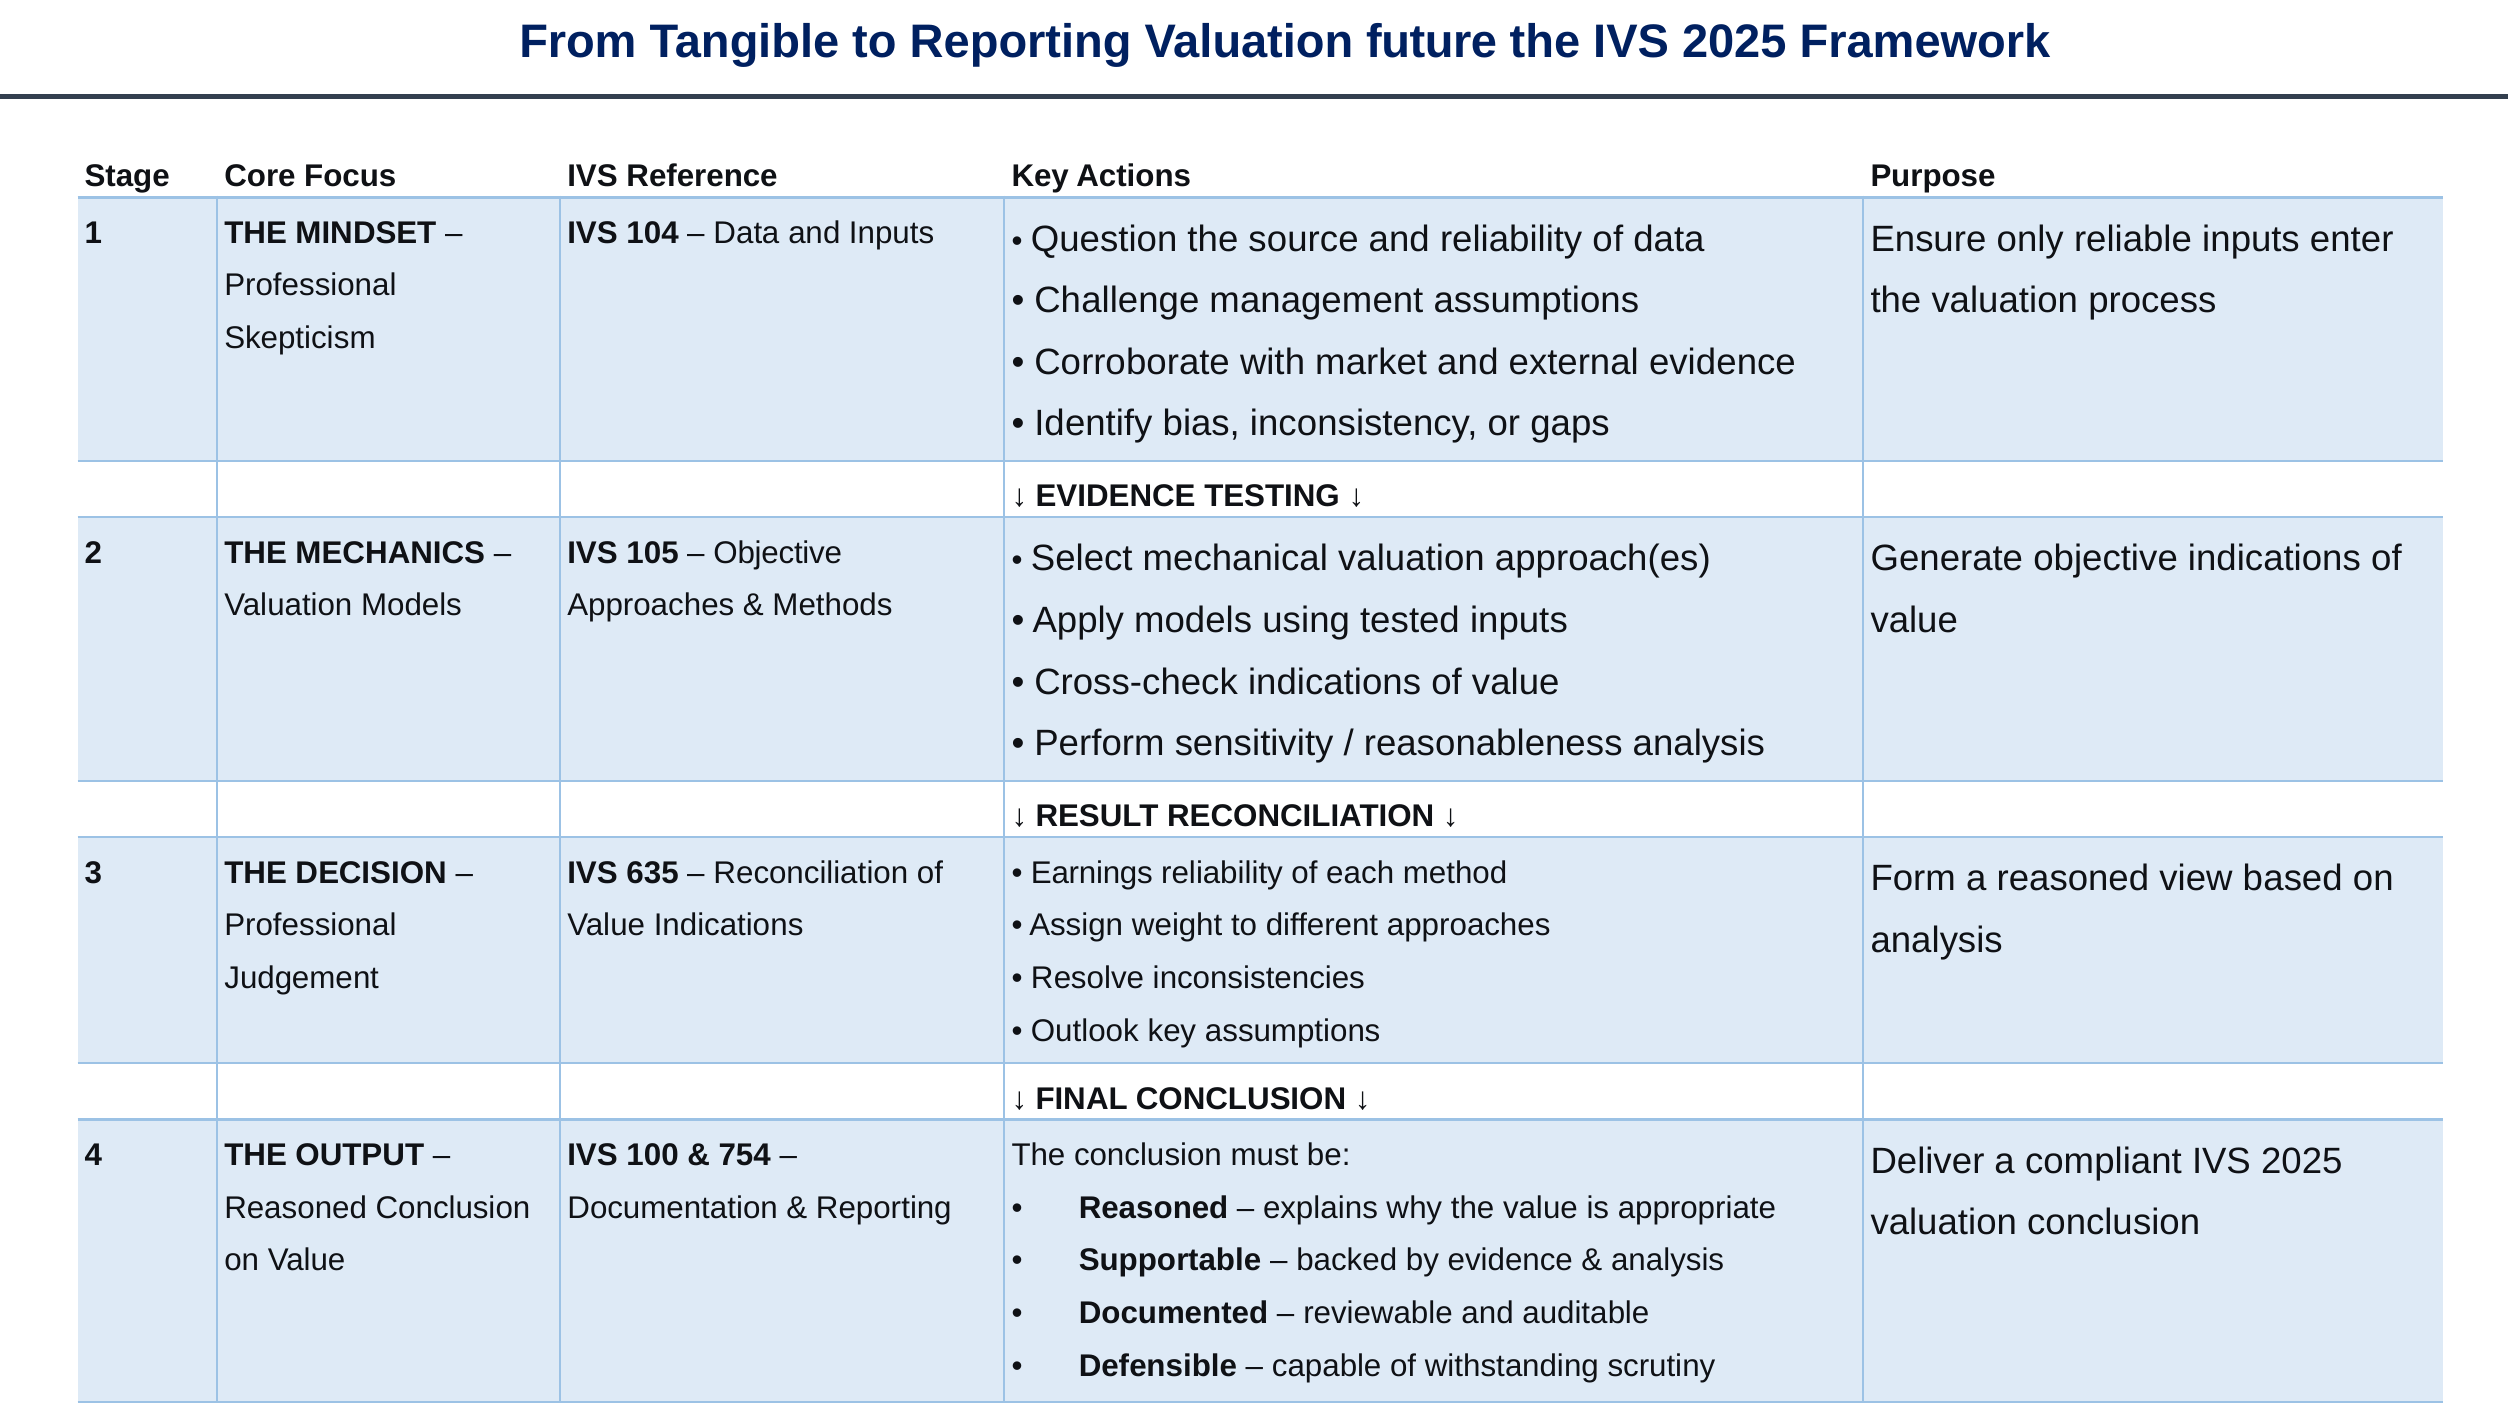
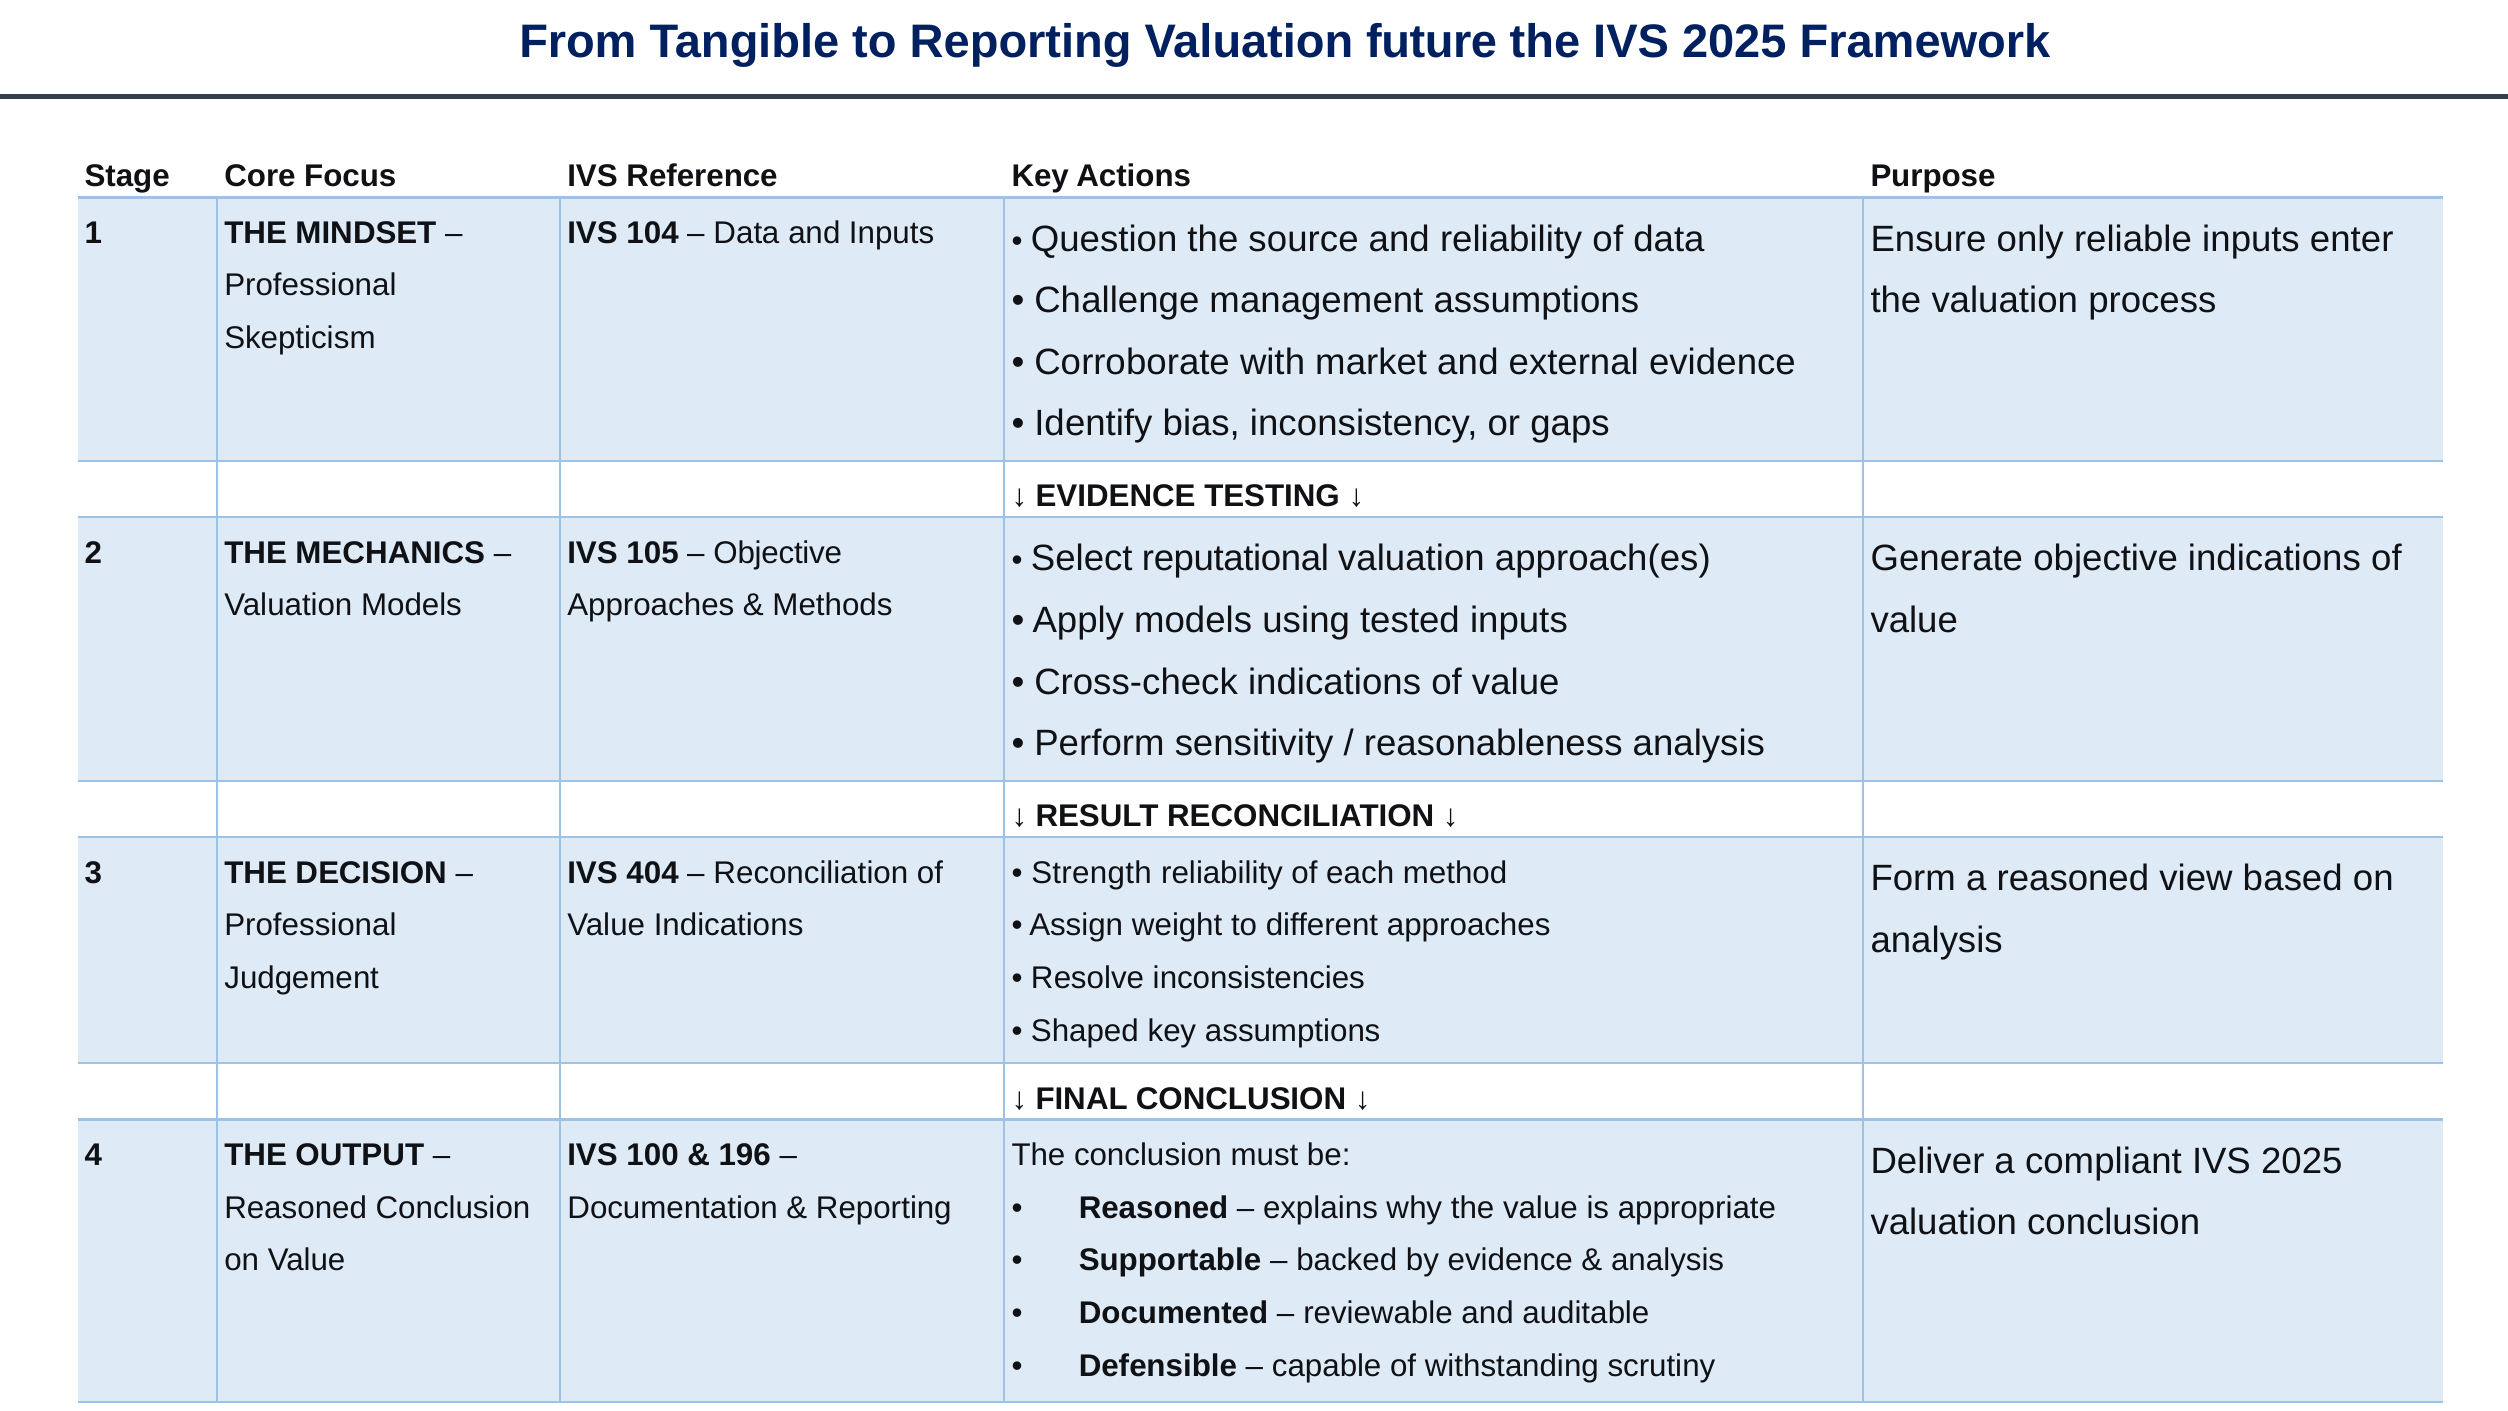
mechanical: mechanical -> reputational (1235, 559)
635: 635 -> 404 (652, 873)
Earnings: Earnings -> Strength (1092, 873)
Outlook: Outlook -> Shaped (1085, 1031)
754: 754 -> 196 (745, 1155)
